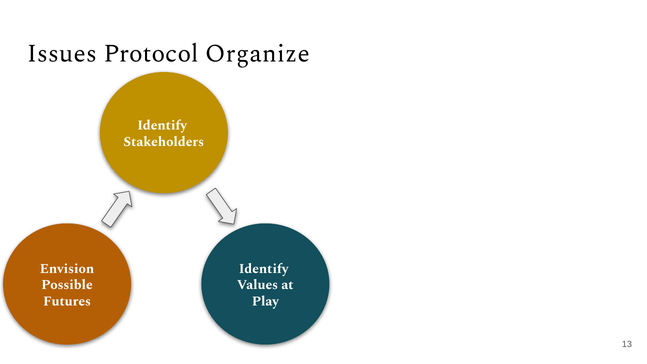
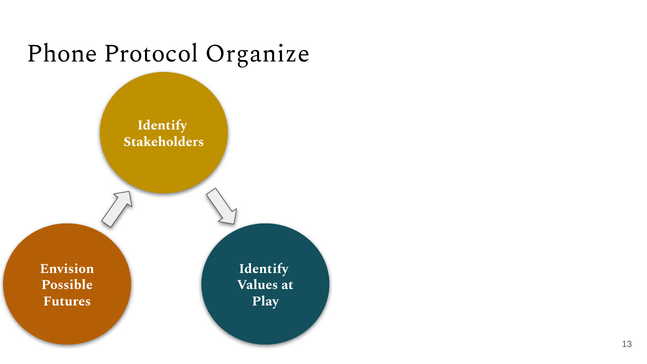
Issues: Issues -> Phone (62, 53)
